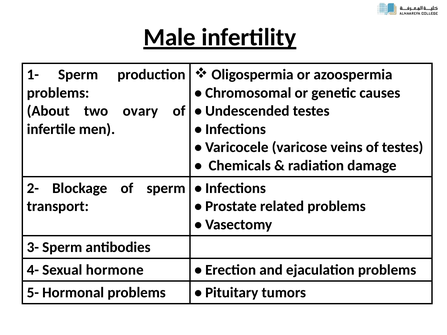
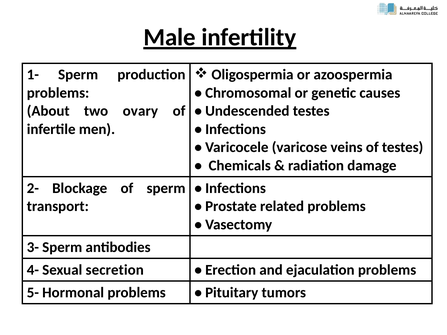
hormone: hormone -> secretion (115, 270)
